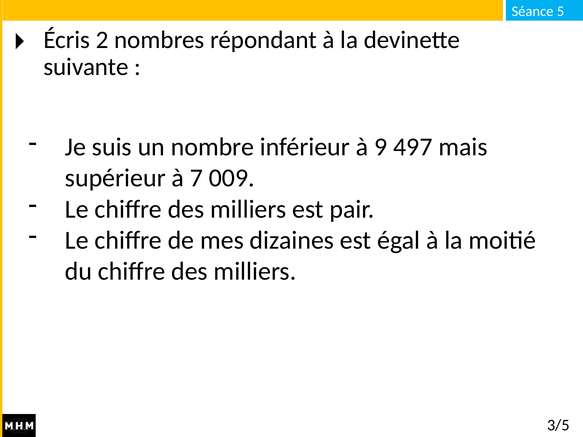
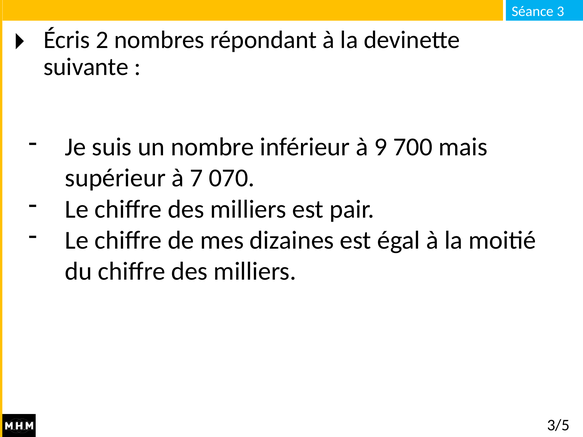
5: 5 -> 3 (561, 11)
497: 497 -> 700 (413, 147)
009: 009 -> 070 (232, 178)
